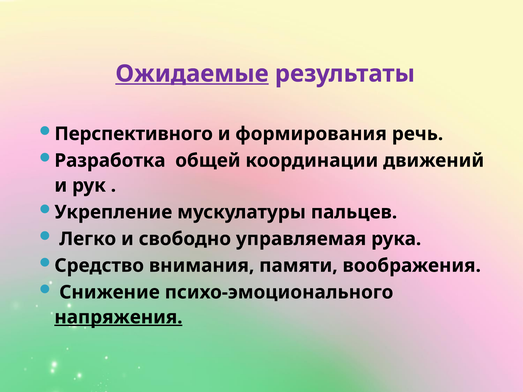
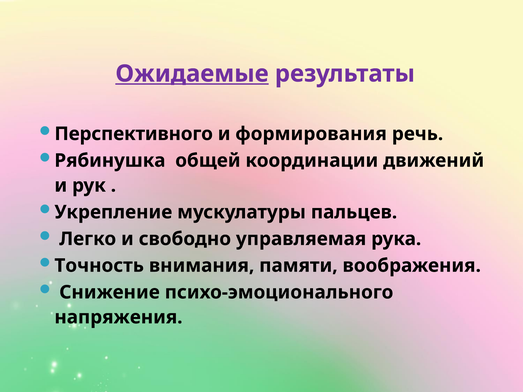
Разработка: Разработка -> Рябинушка (110, 161)
Средство: Средство -> Точность (99, 266)
напряжения underline: present -> none (118, 317)
